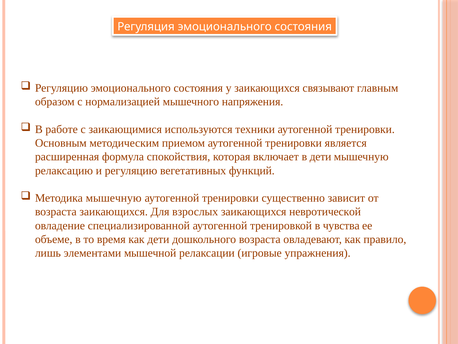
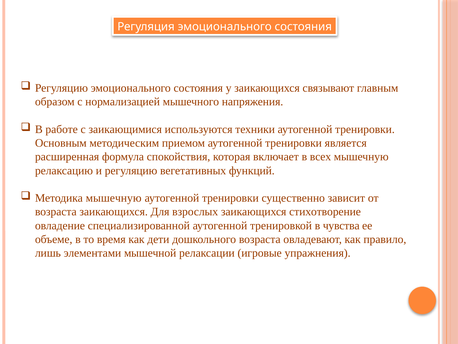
в дети: дети -> всех (320, 157)
невротической: невротической -> стихотворение (325, 212)
